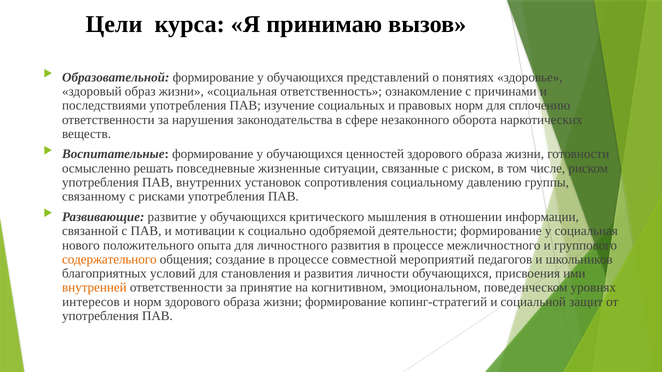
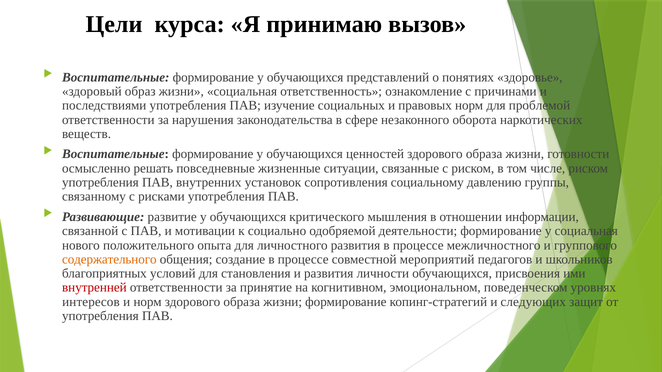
Образовательной: Образовательной -> Воспитательные (116, 77)
сплочению: сплочению -> проблемой (540, 106)
внутренней colour: orange -> red (94, 288)
социальной: социальной -> следующих (533, 302)
